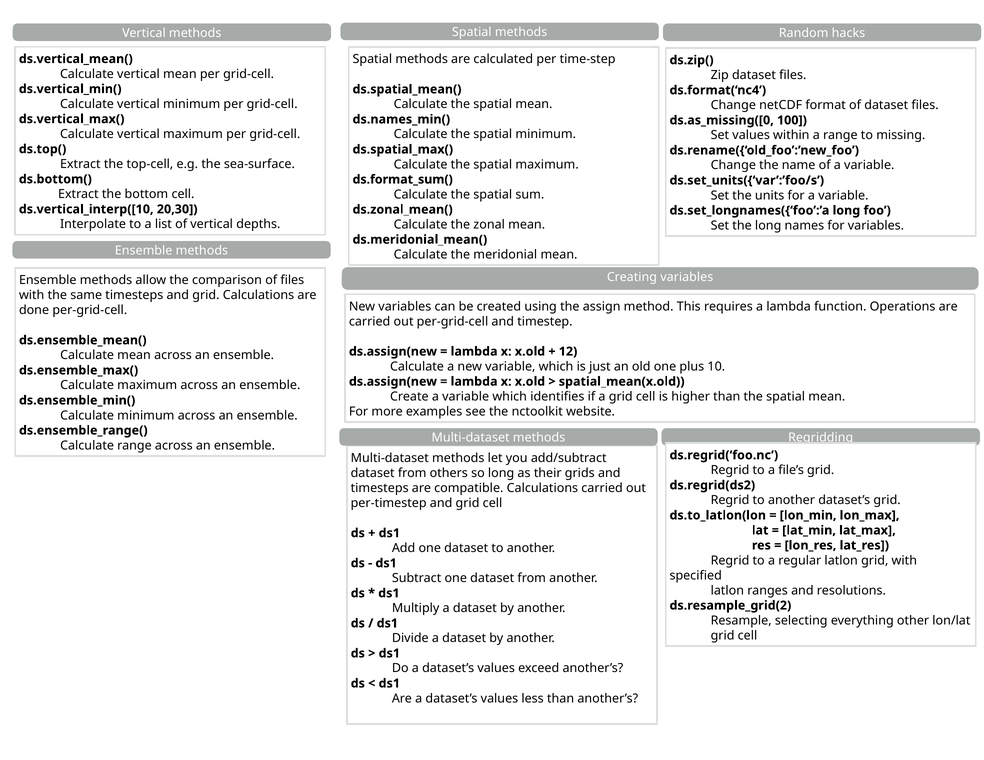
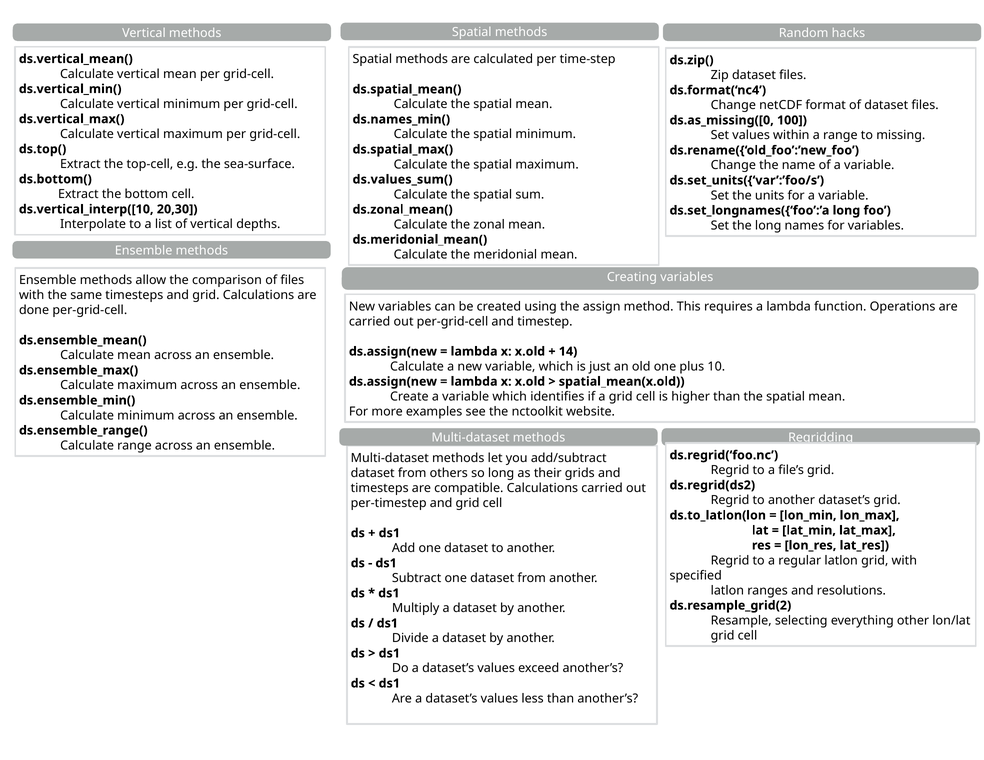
ds.format_sum(: ds.format_sum( -> ds.values_sum( (403, 180)
12: 12 -> 14 (568, 352)
